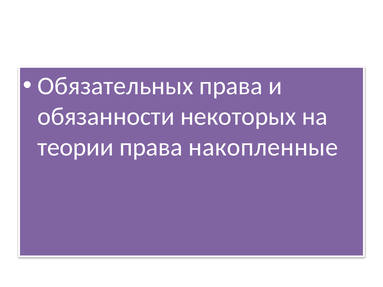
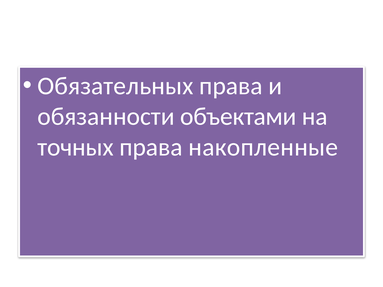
некоторых: некоторых -> объектами (238, 117)
теории: теории -> точных (76, 147)
